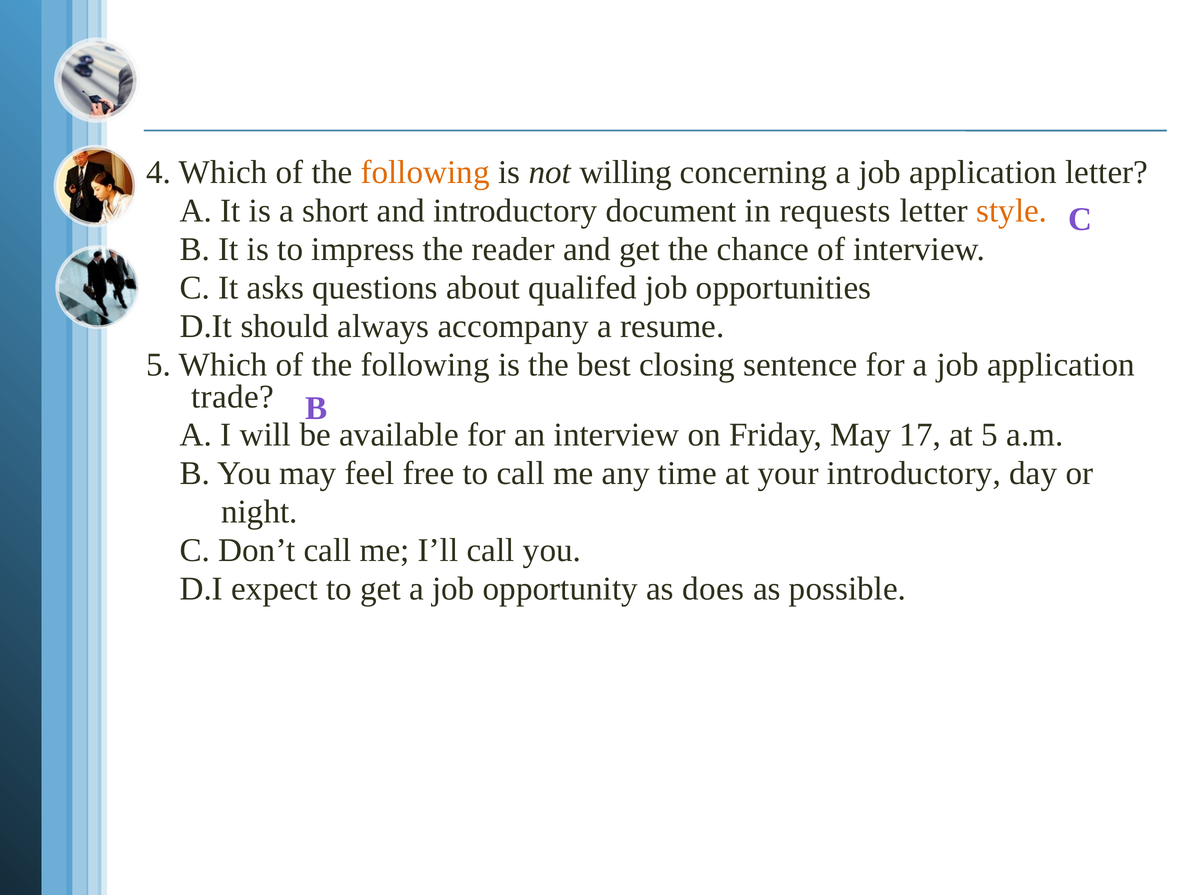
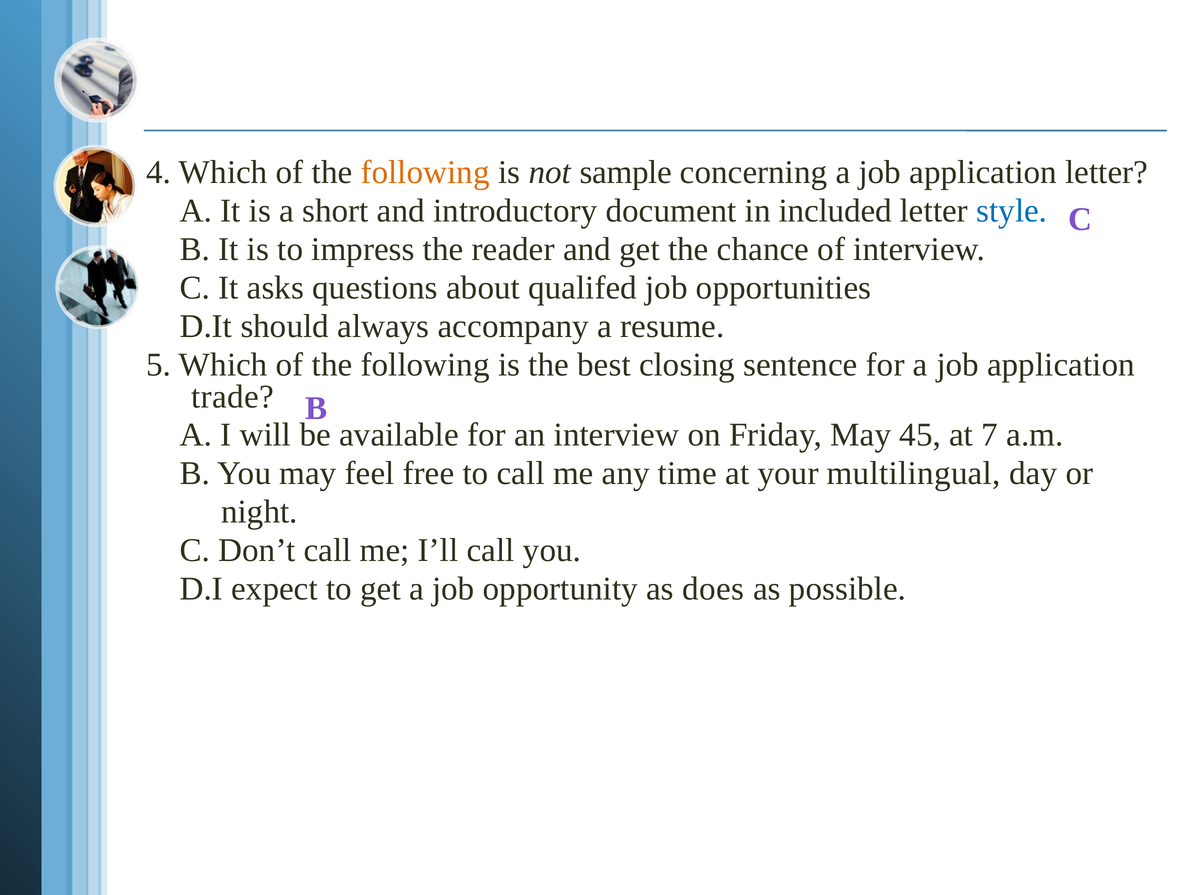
willing: willing -> sample (626, 172)
requests: requests -> included (835, 211)
style colour: orange -> blue (1012, 211)
17: 17 -> 45 (920, 435)
at 5: 5 -> 7 (990, 435)
your introductory: introductory -> multilingual (914, 474)
